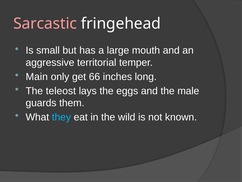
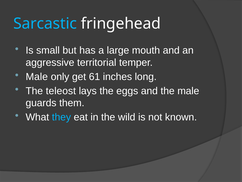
Sarcastic colour: pink -> light blue (45, 23)
Main: Main -> Male (37, 77)
66: 66 -> 61 (94, 77)
